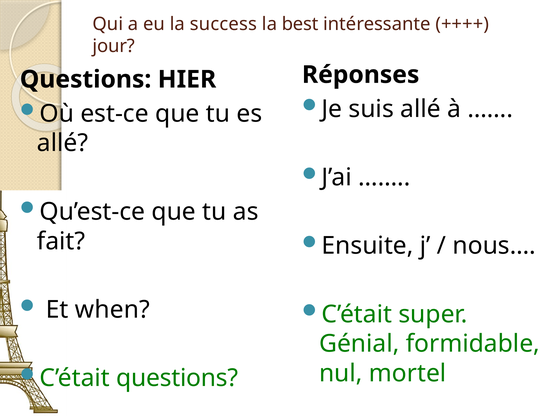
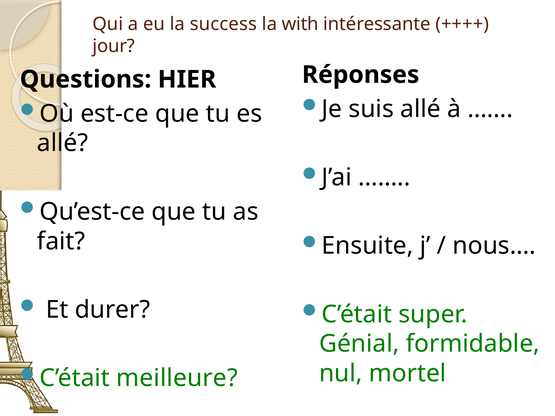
best: best -> with (300, 24)
when: when -> durer (112, 310)
C’était questions: questions -> meilleure (177, 378)
